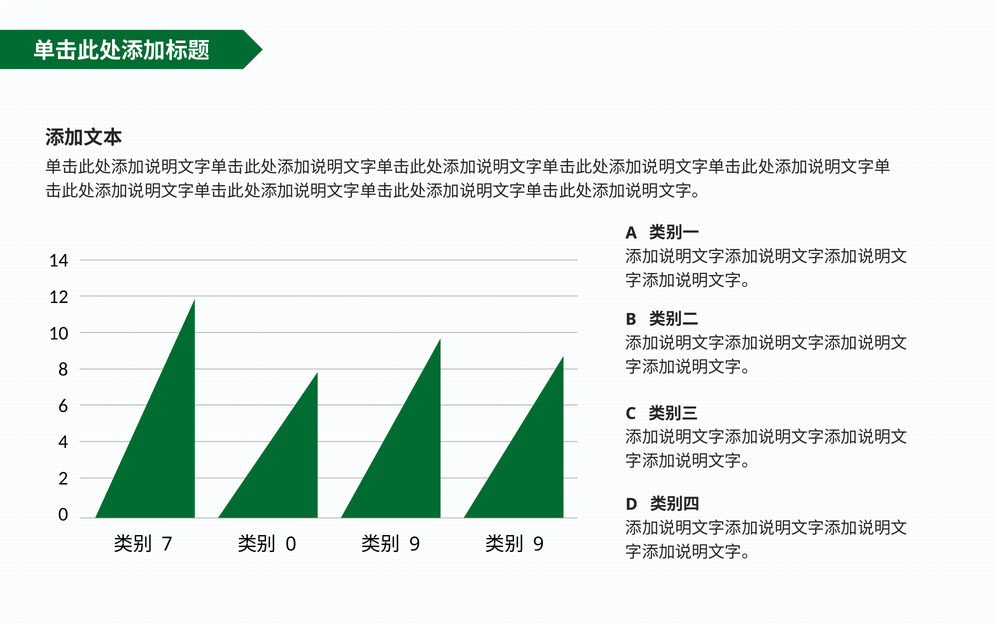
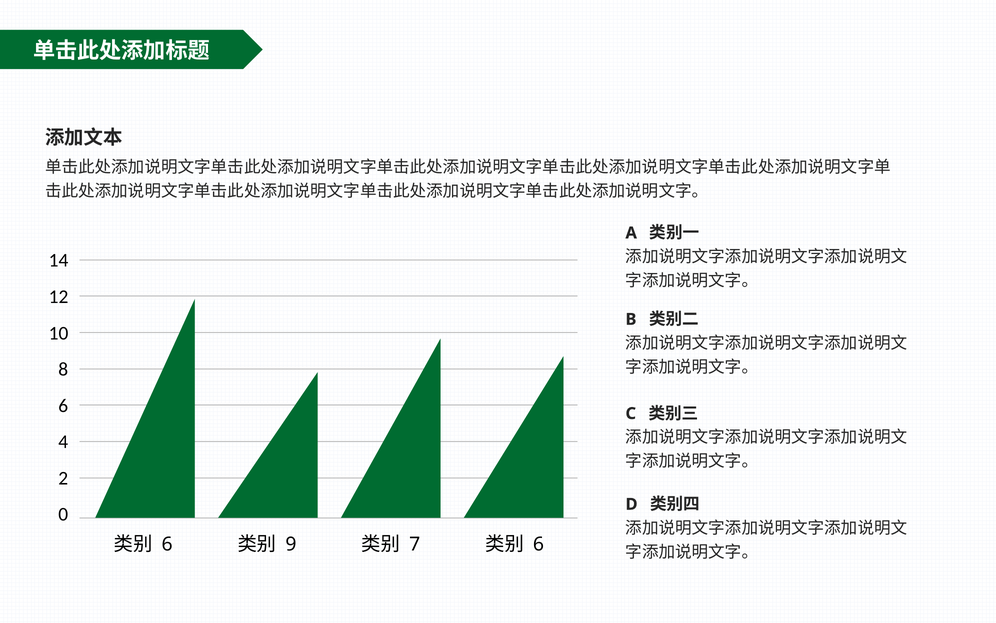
7: 7 -> 6 (167, 544)
0: 0 -> 9 (291, 544)
9: 9 -> 7 (415, 544)
9: 9 -> 6 (539, 544)
